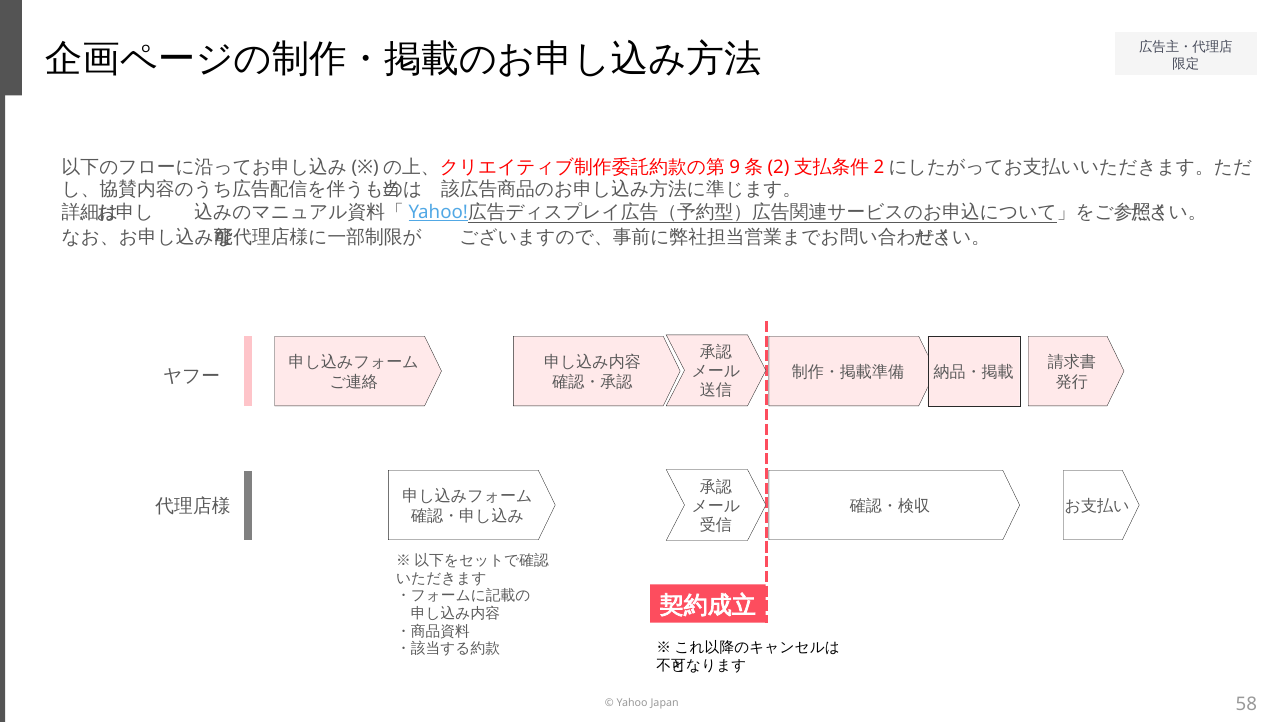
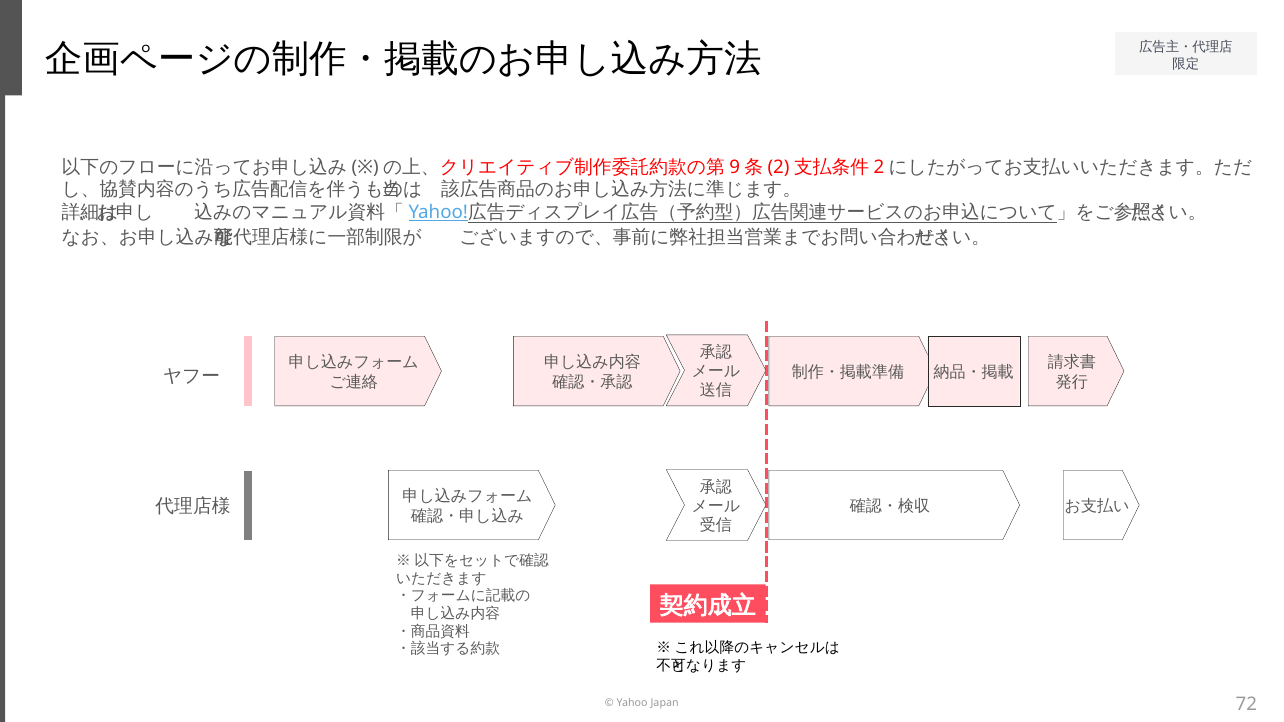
58: 58 -> 72 (1246, 704)
